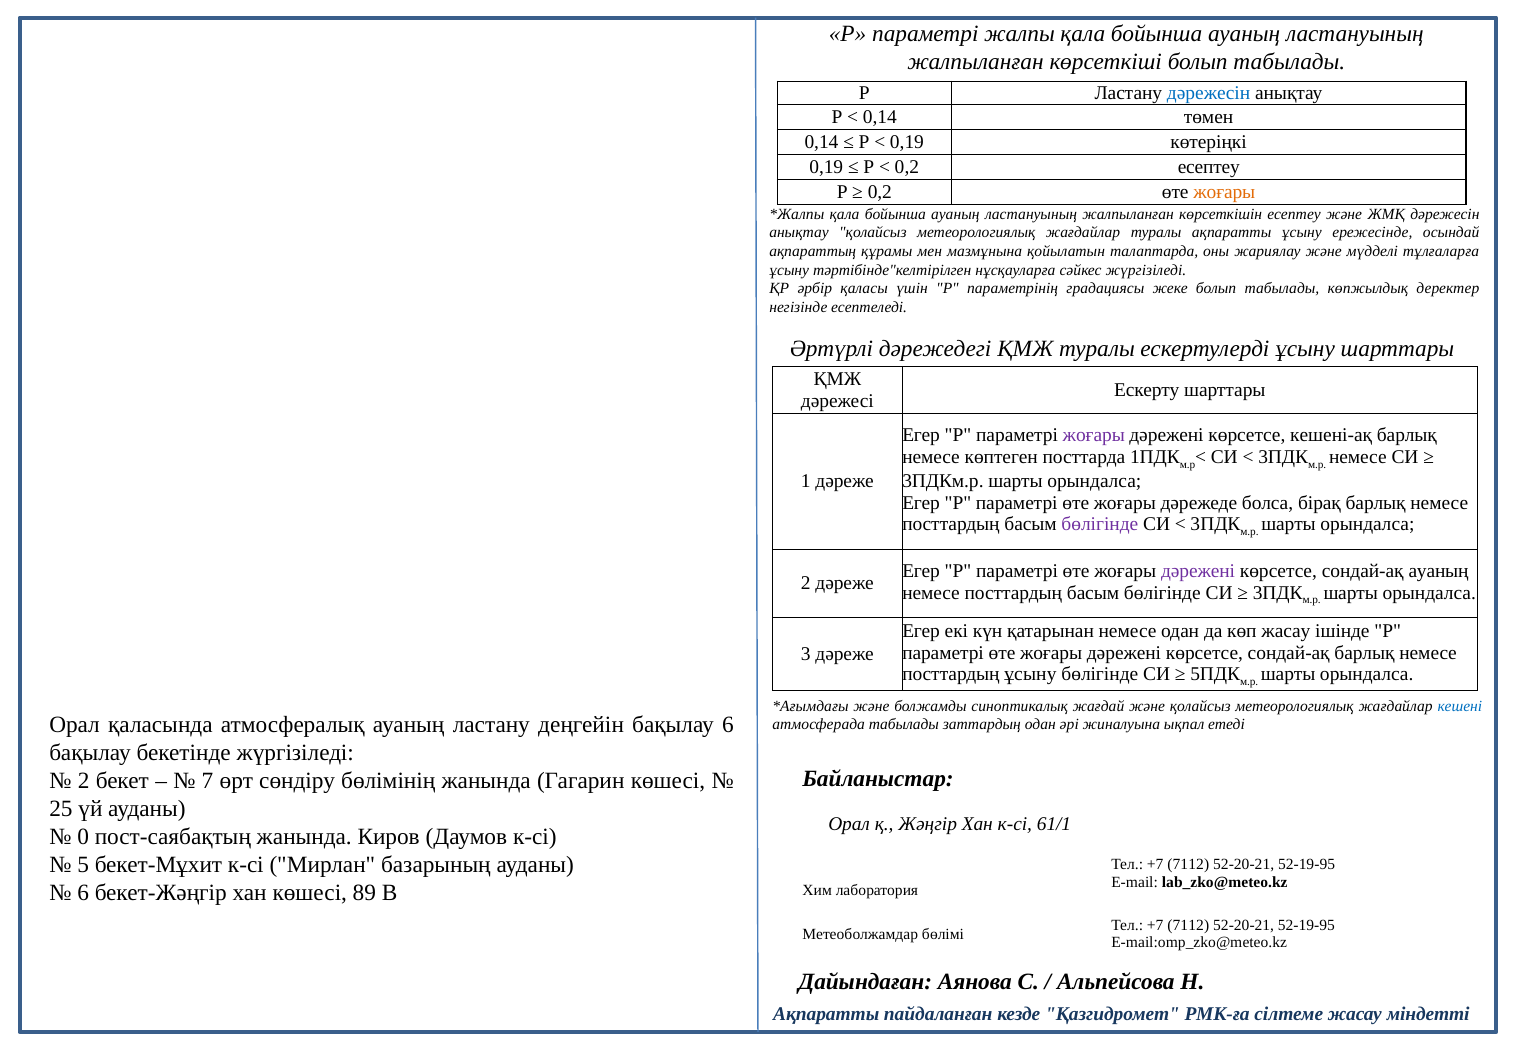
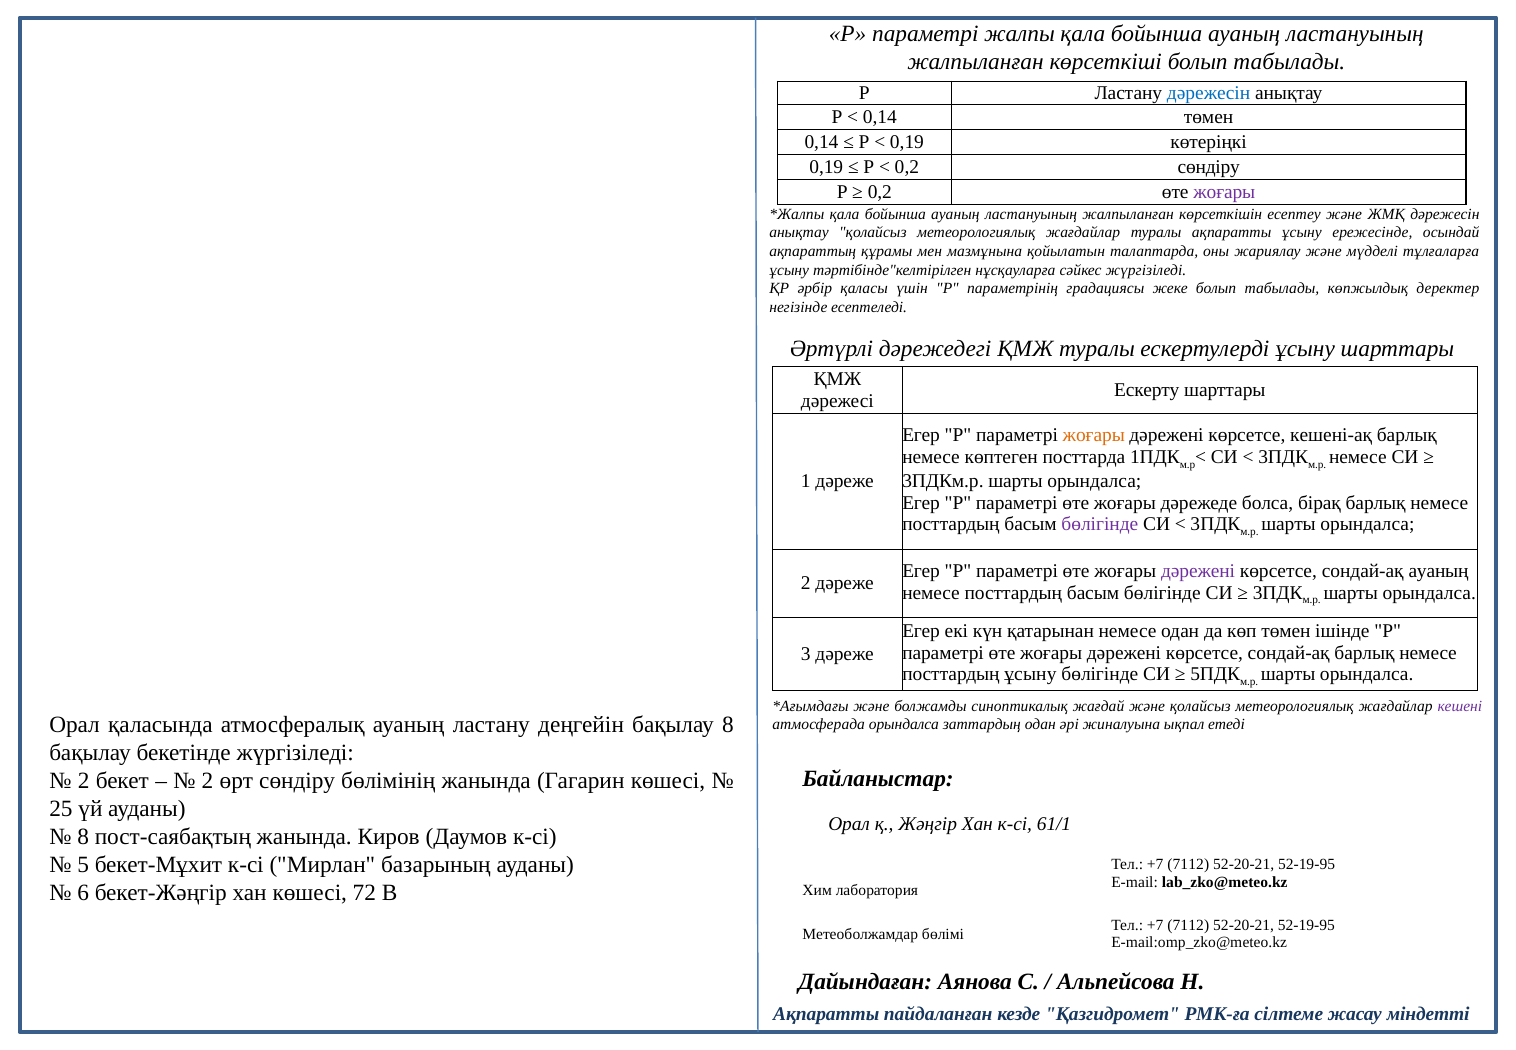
0,2 есептеу: есептеу -> сөндіру (1209, 167)
жоғары colour: orange -> purple (1224, 192)
жоғары colour: purple -> orange (1094, 435)
көп жасау: жасау -> төмен (1286, 631)
кешені colour: blue -> purple (1460, 706)
бақылау 6: 6 -> 8 (728, 724)
атмосферада табылады: табылады -> орындалса (904, 724)
7: 7 -> 2 (208, 780)
0: 0 -> 8 (83, 836)
89: 89 -> 72 (364, 892)
